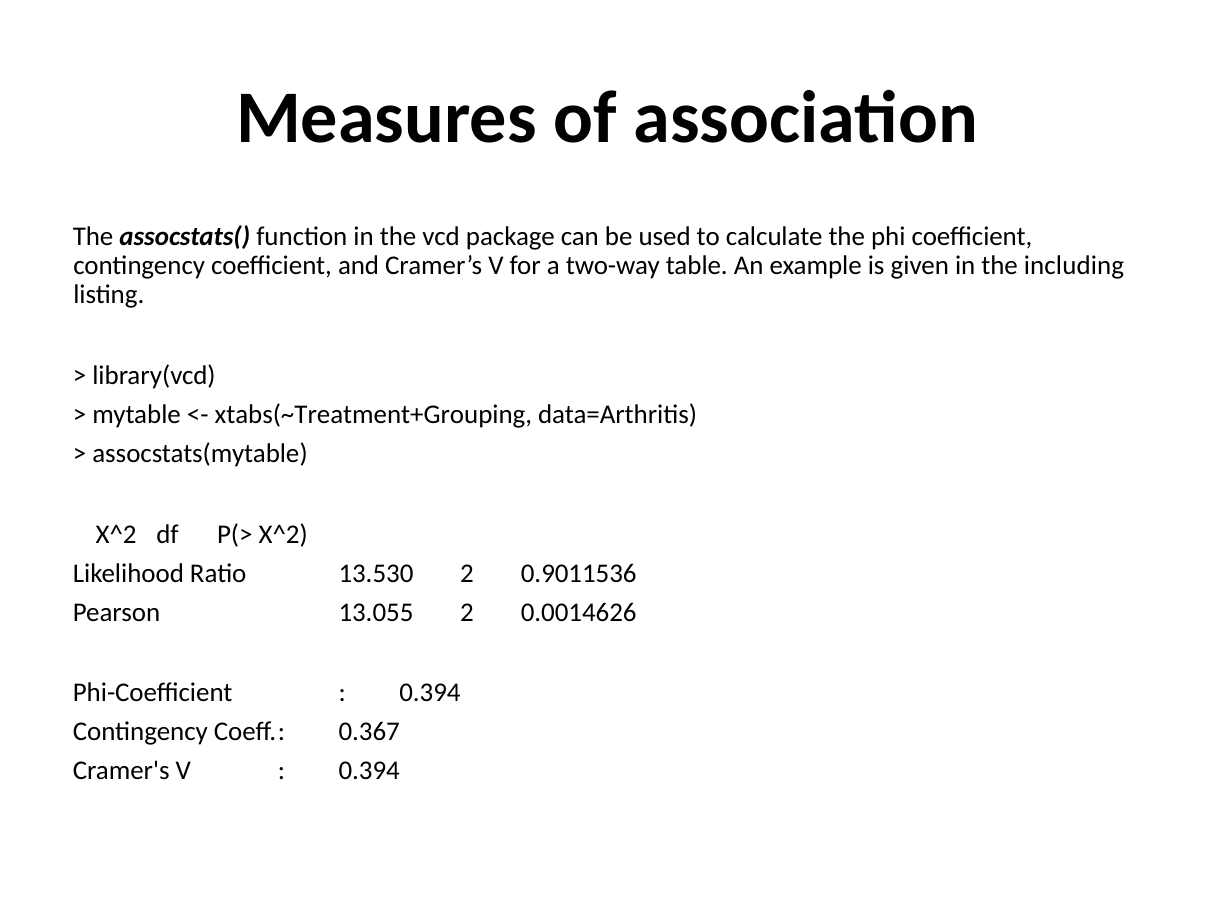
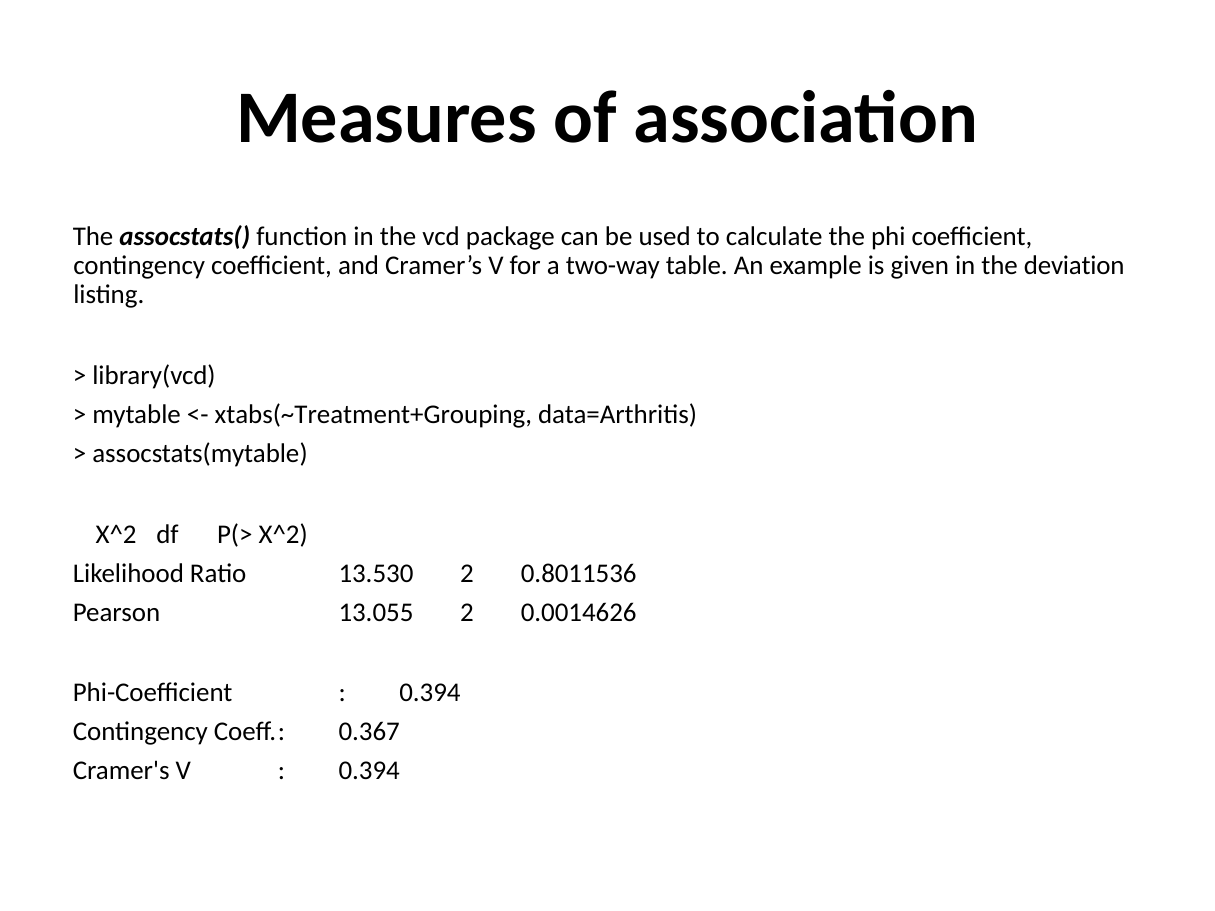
including: including -> deviation (1074, 266)
0.9011536: 0.9011536 -> 0.8011536 (579, 573)
